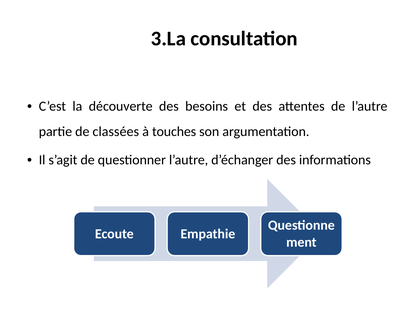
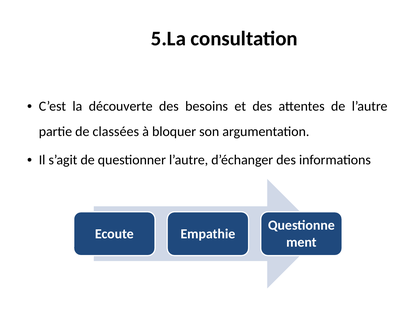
3.La: 3.La -> 5.La (168, 39)
touches: touches -> bloquer (174, 132)
